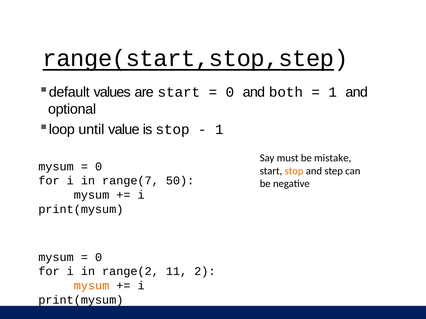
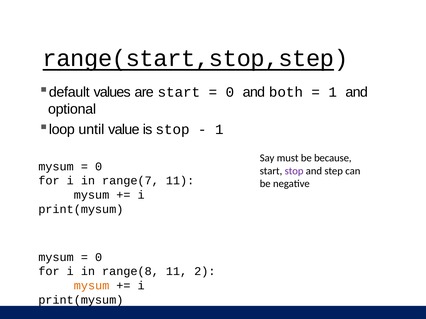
mistake: mistake -> because (333, 158)
stop colour: orange -> purple (294, 171)
range(7 50: 50 -> 11 (180, 181)
range(2: range(2 -> range(8 (130, 272)
